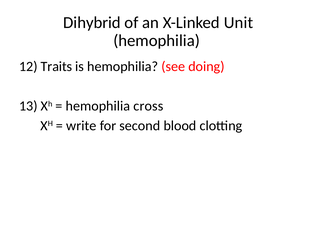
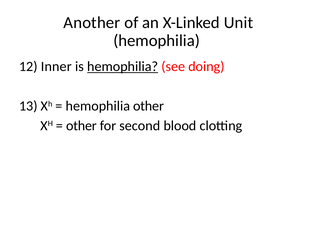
Dihybrid: Dihybrid -> Another (92, 22)
Traits: Traits -> Inner (56, 67)
hemophilia underline: none -> present (123, 67)
hemophilia cross: cross -> other (149, 106)
write: write -> other (81, 126)
